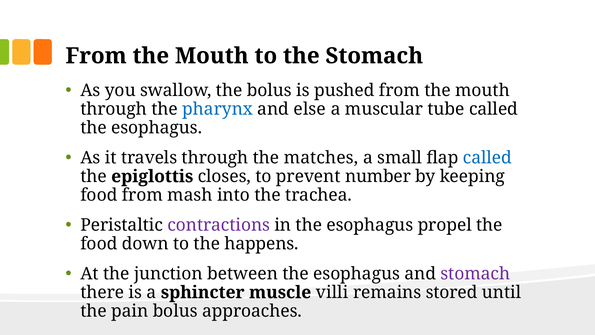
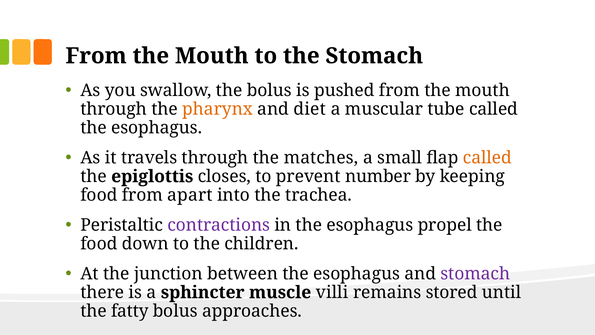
pharynx colour: blue -> orange (218, 109)
else: else -> diet (310, 109)
called colour: blue -> orange (487, 158)
mash: mash -> apart (190, 195)
happens: happens -> children (261, 244)
pain: pain -> fatty (130, 311)
